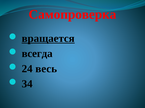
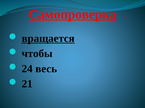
Самопроверка underline: none -> present (73, 14)
всегда: всегда -> чтобы (37, 54)
34: 34 -> 21 (27, 84)
